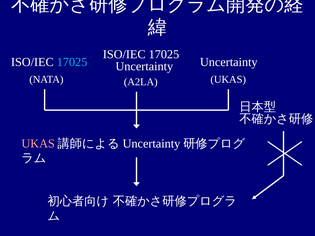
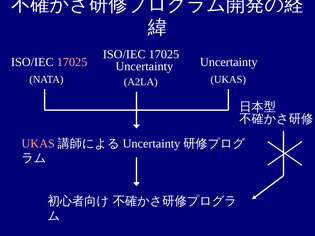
17025 colour: light blue -> pink (72, 62)
